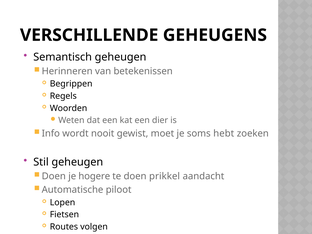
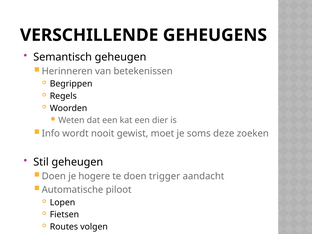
hebt: hebt -> deze (224, 133)
prikkel: prikkel -> trigger (165, 176)
